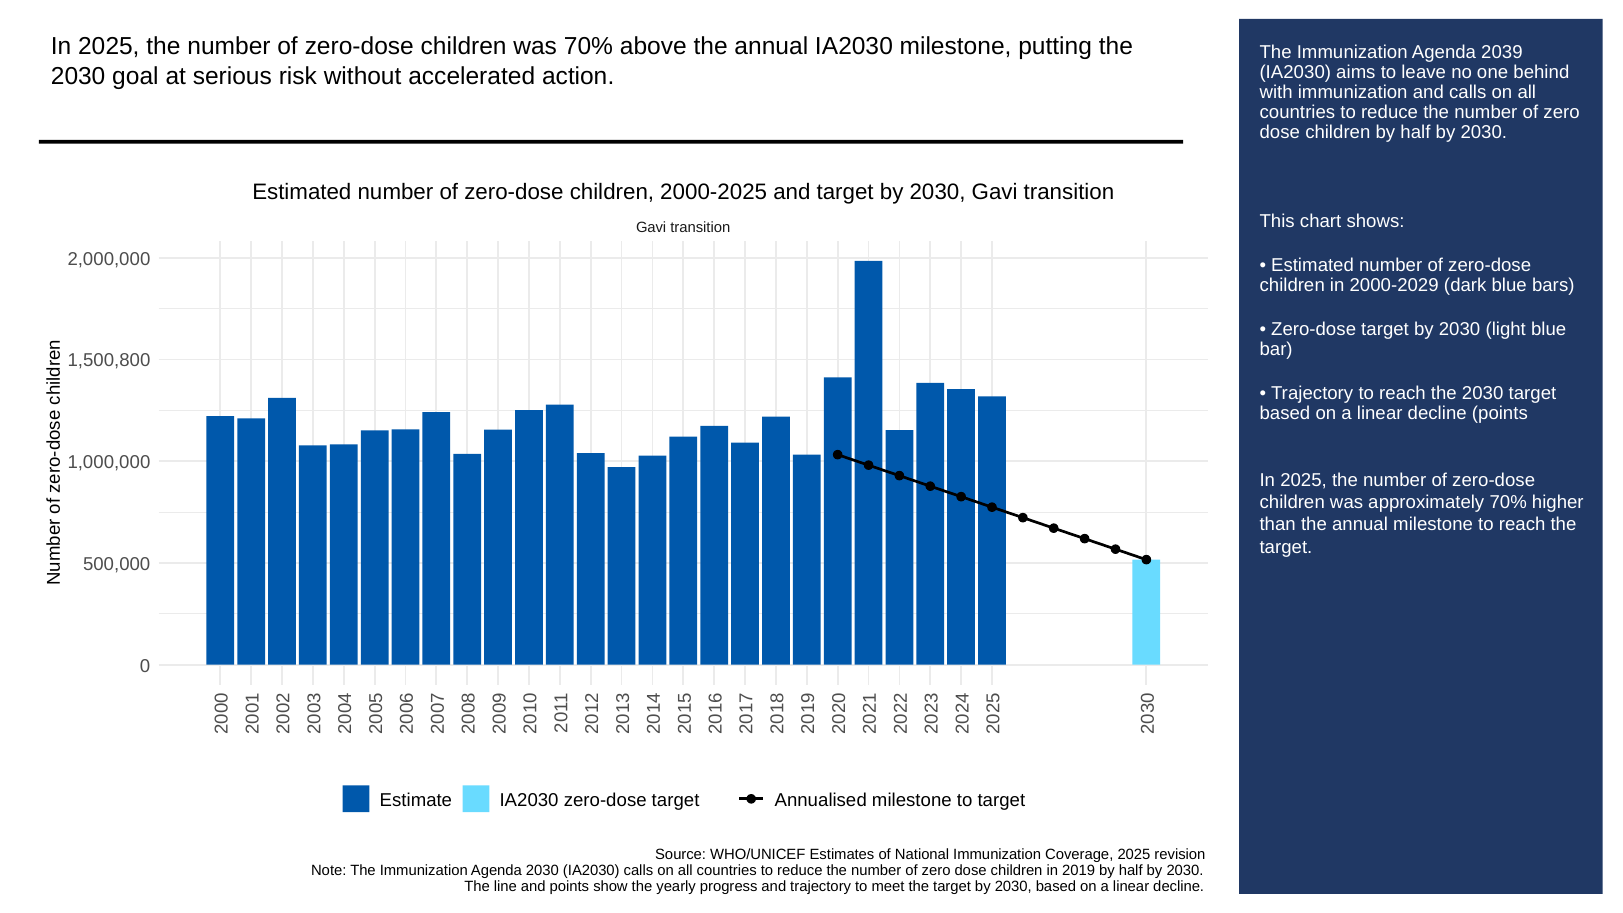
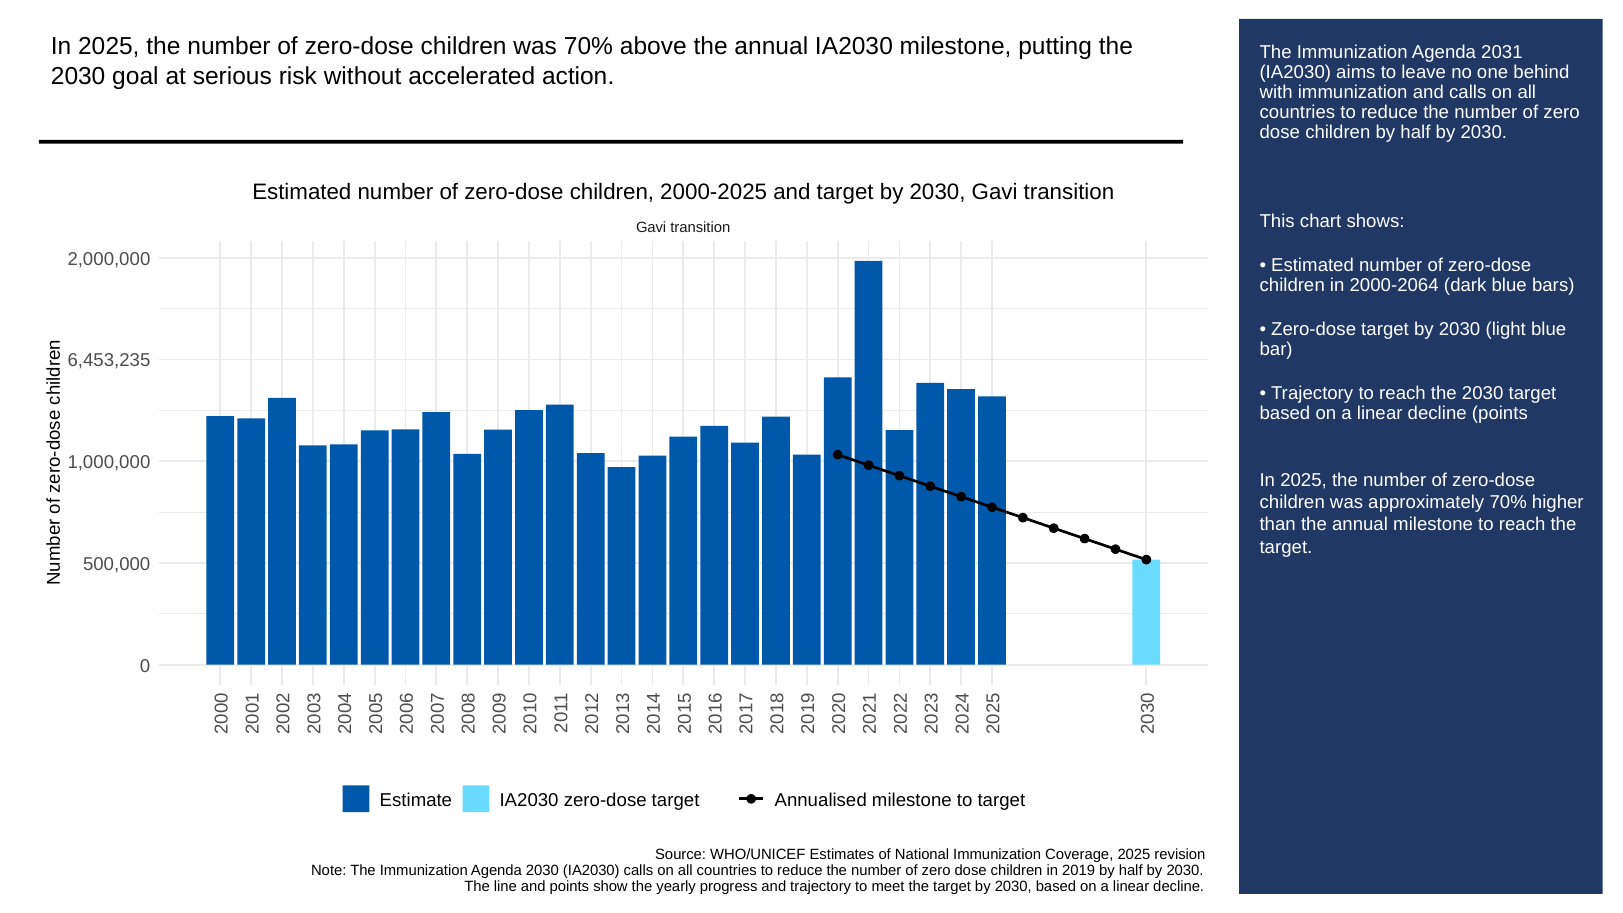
2039: 2039 -> 2031 (1502, 52)
2000-2029: 2000-2029 -> 2000-2064 (1394, 285)
1,500,800: 1,500,800 -> 6,453,235 (109, 361)
